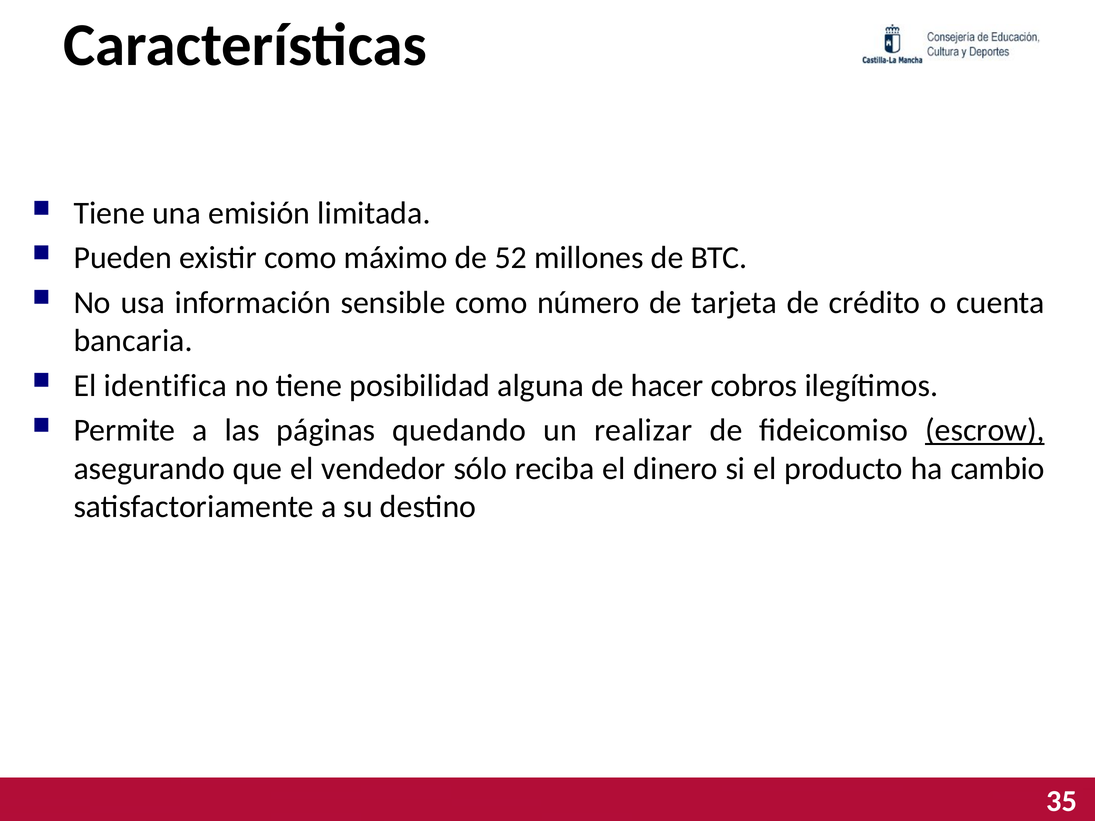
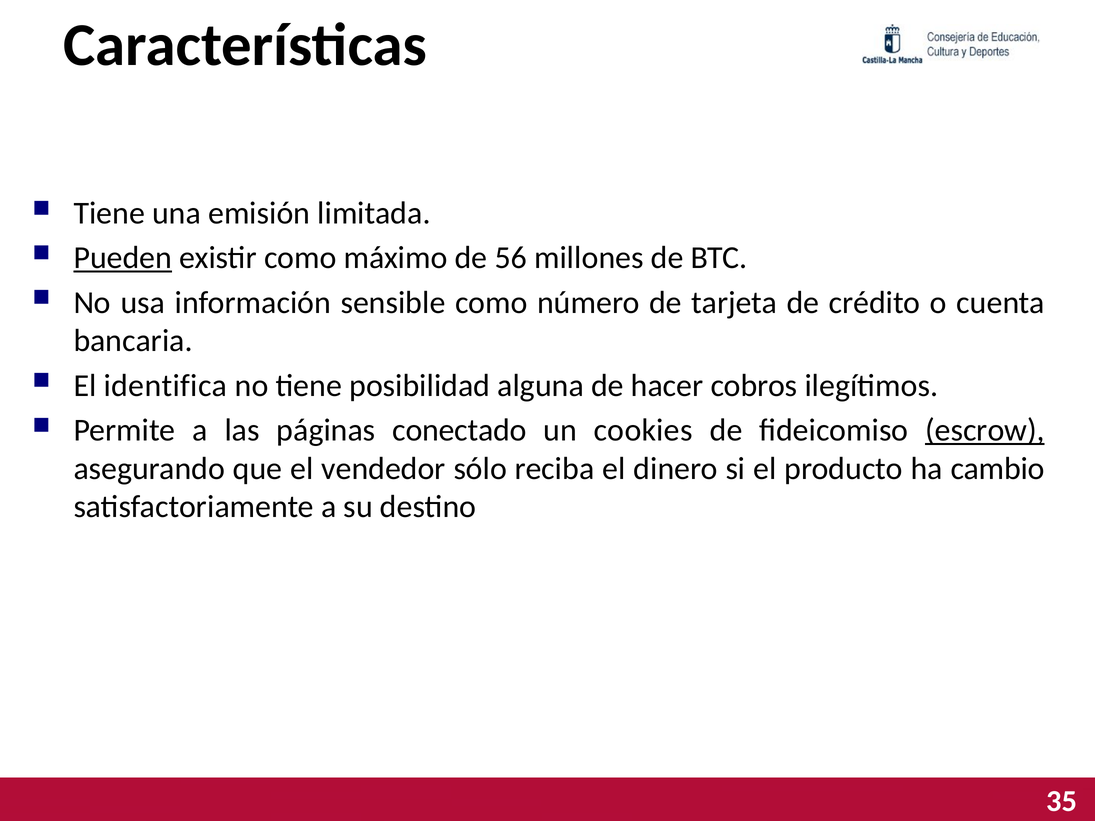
Pueden underline: none -> present (123, 258)
52: 52 -> 56 (511, 258)
quedando: quedando -> conectado (459, 430)
realizar: realizar -> cookies (643, 430)
